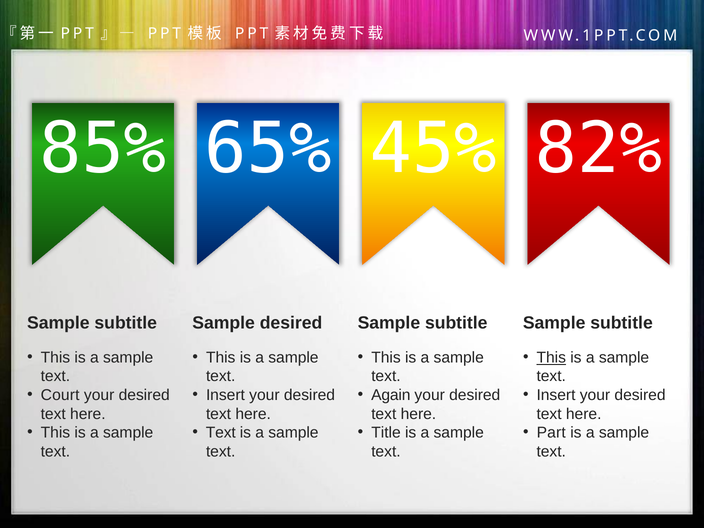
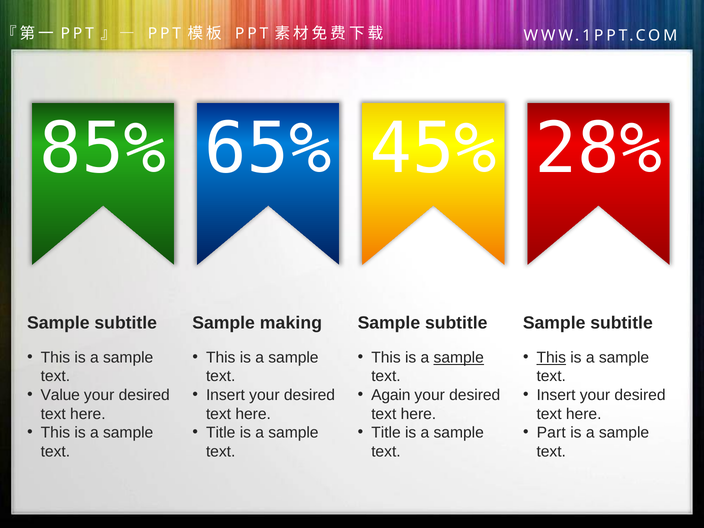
82%: 82% -> 28% (599, 149)
Sample desired: desired -> making (291, 323)
sample underline: none -> present (459, 358)
Court: Court -> Value (60, 395)
Text: Text -> Title (221, 433)
